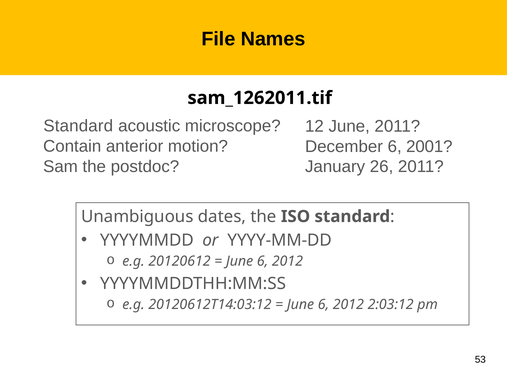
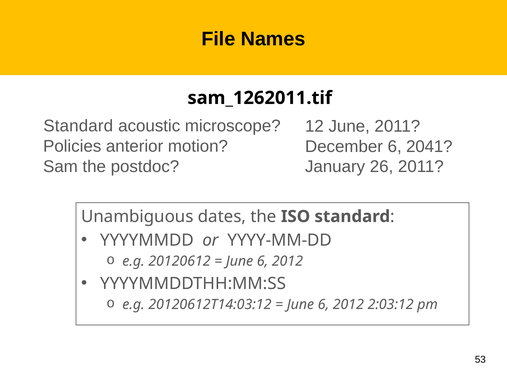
Contain: Contain -> Policies (72, 146)
2001: 2001 -> 2041 (429, 147)
